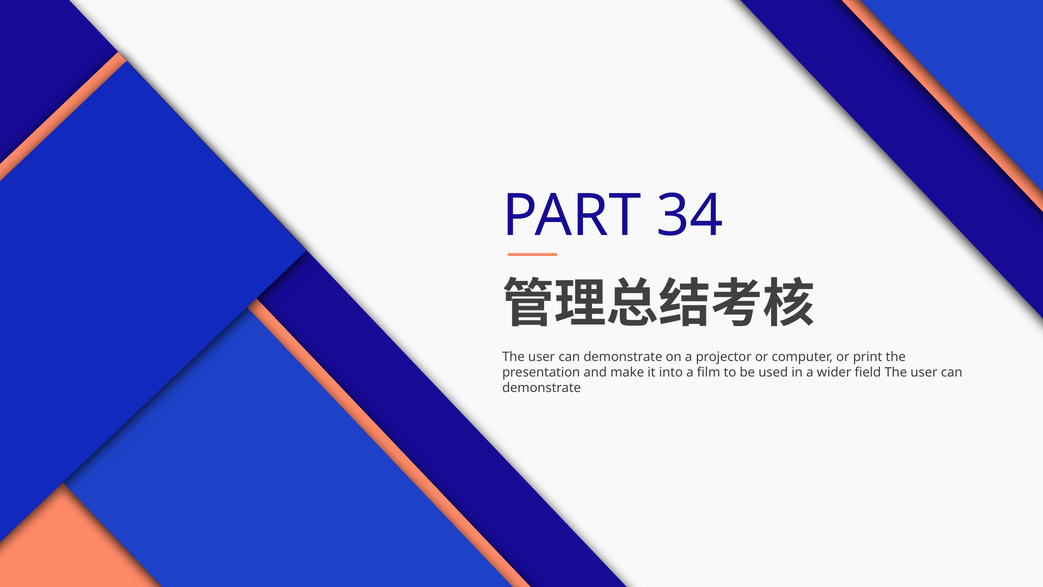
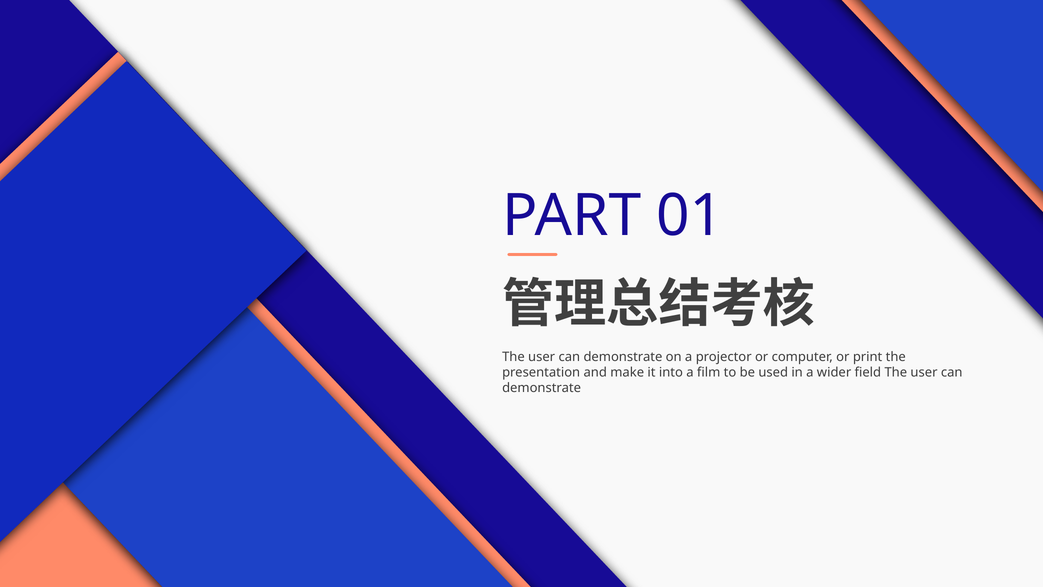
34: 34 -> 01 (690, 216)
